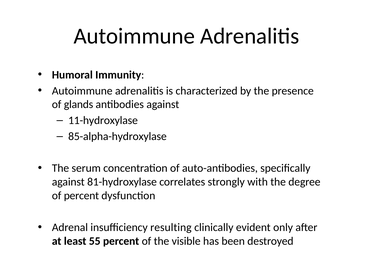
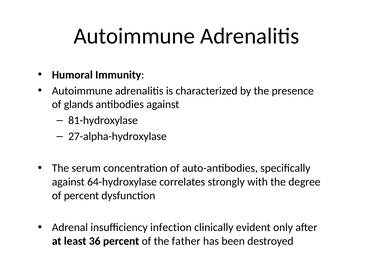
11-hydroxylase: 11-hydroxylase -> 81-hydroxylase (103, 120)
85-alpha-hydroxylase: 85-alpha-hydroxylase -> 27-alpha-hydroxylase (117, 136)
81-hydroxylase: 81-hydroxylase -> 64-hydroxylase (122, 182)
resulting: resulting -> infection (171, 227)
55: 55 -> 36 (95, 241)
visible: visible -> father (186, 241)
